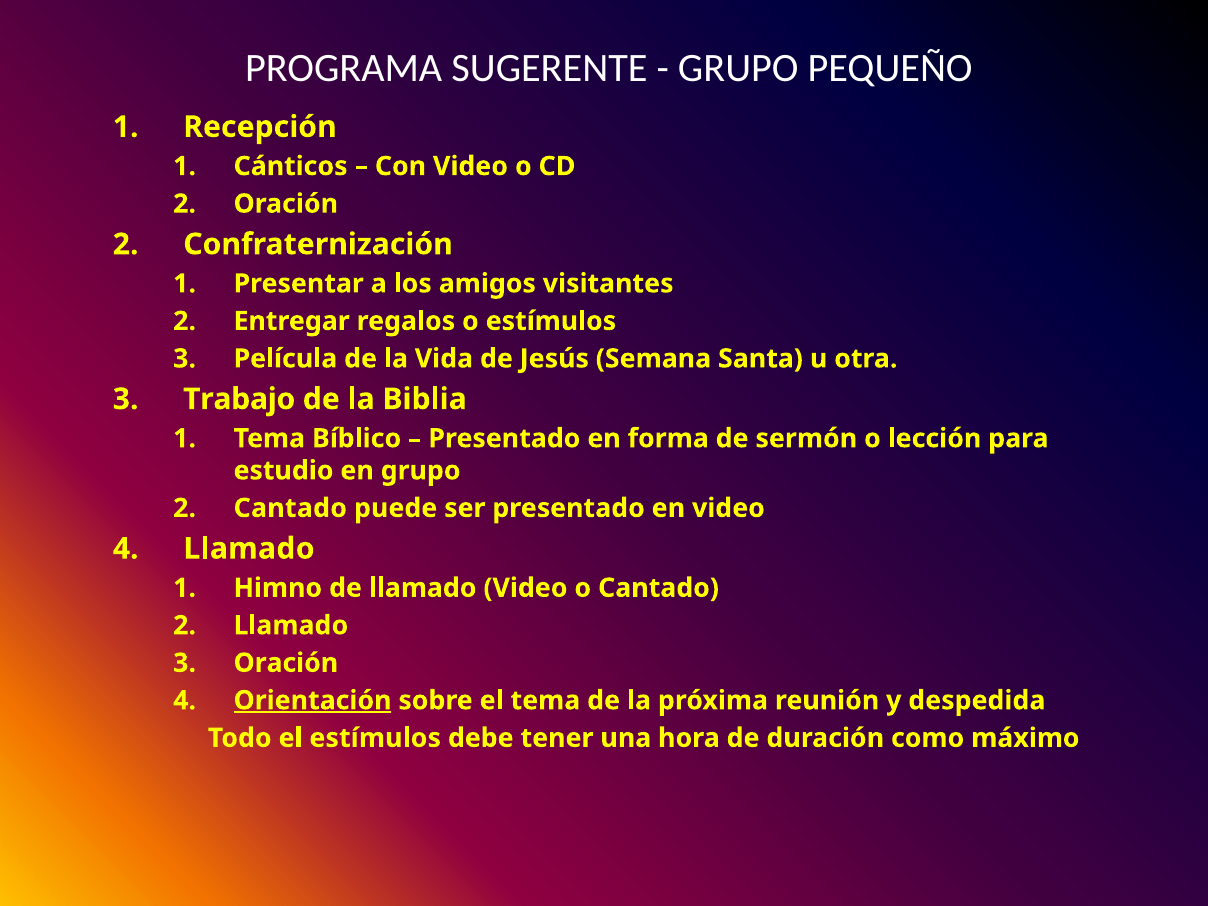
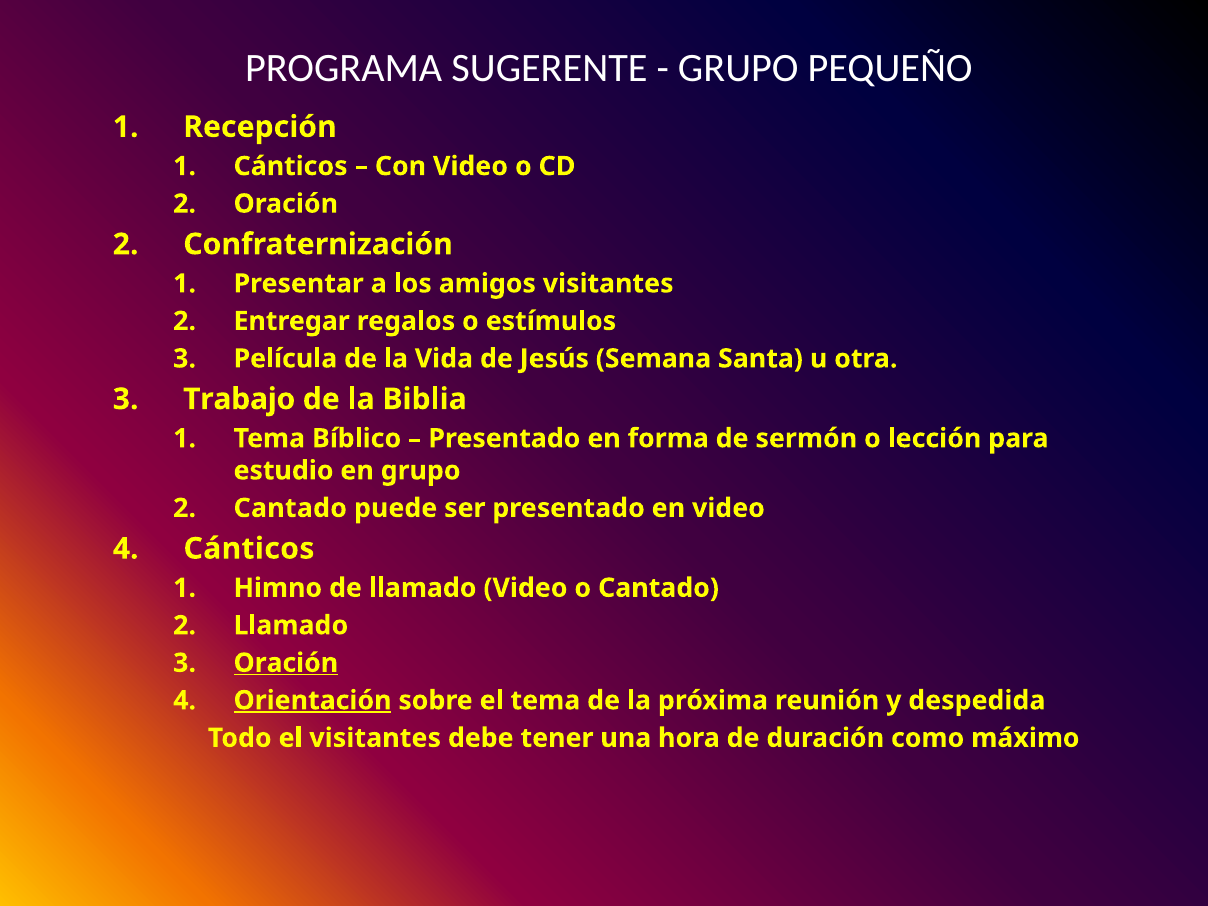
Llamado: Llamado -> Cánticos (249, 549)
Oración underline: none -> present (286, 663)
el estímulos: estímulos -> visitantes (375, 738)
